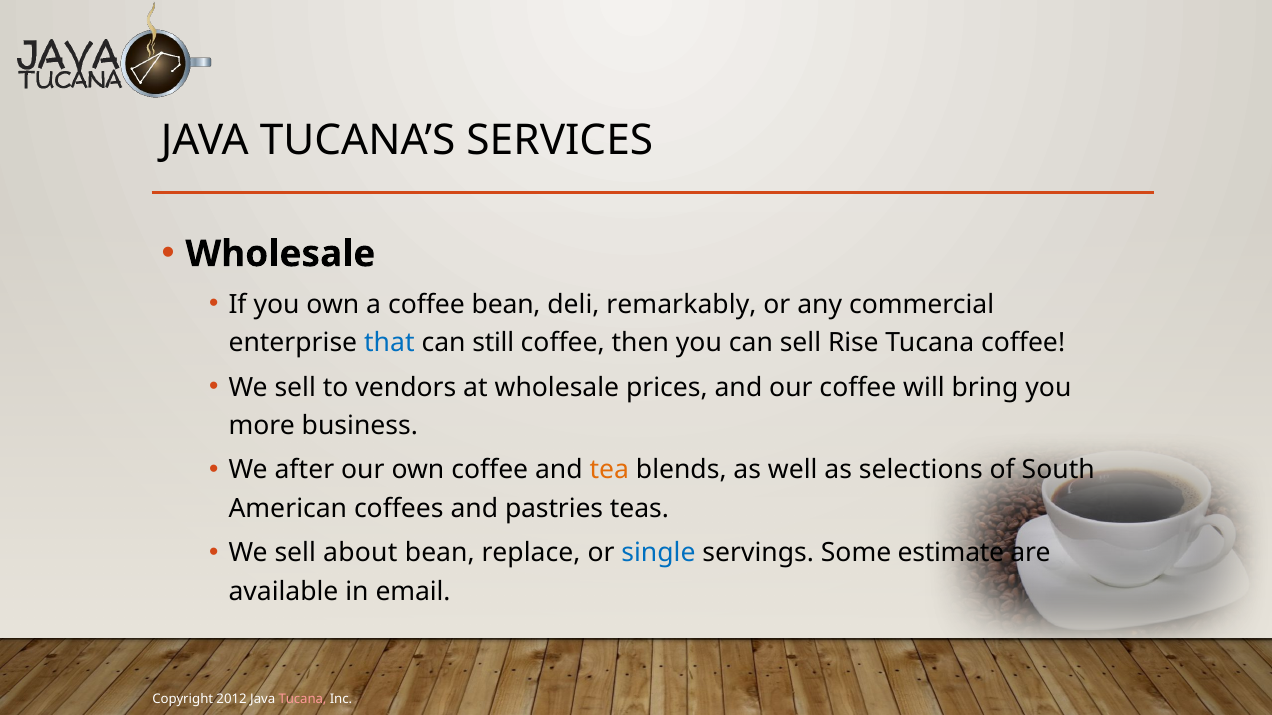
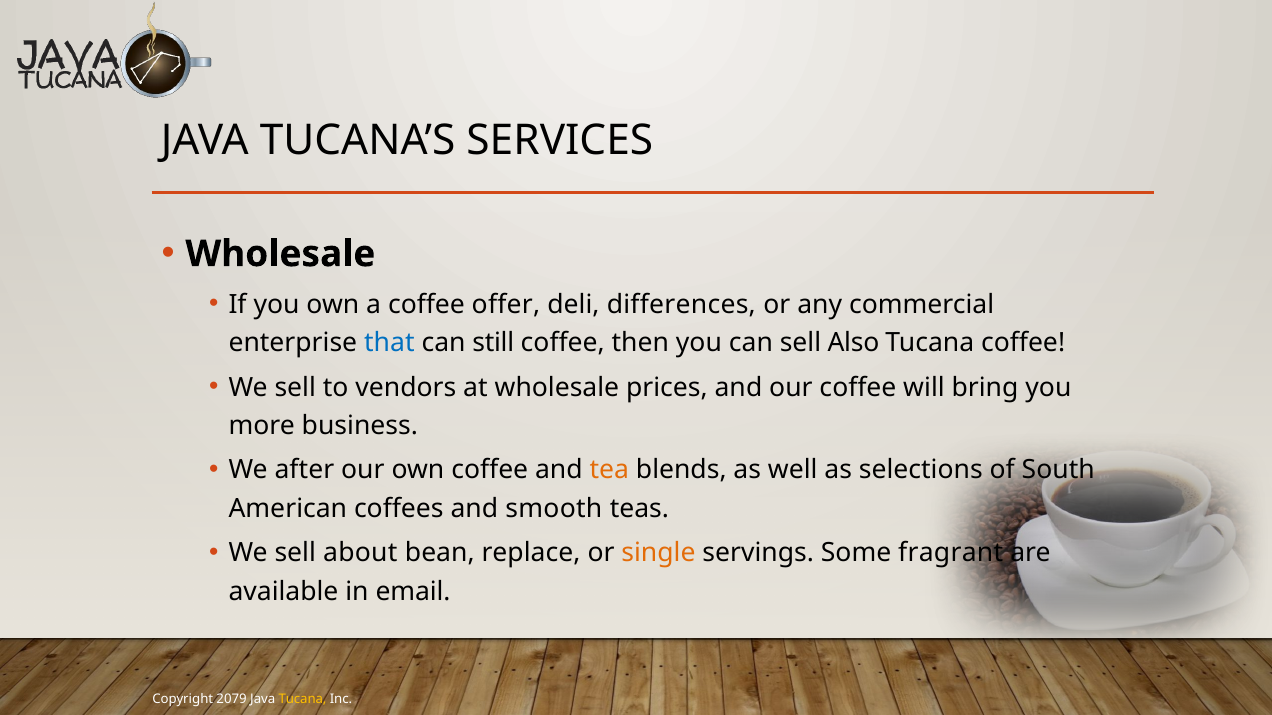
coffee bean: bean -> offer (506, 305)
remarkably: remarkably -> differences (681, 305)
Rise: Rise -> Also (853, 343)
pastries: pastries -> smooth (554, 509)
single colour: blue -> orange (658, 554)
estimate: estimate -> fragrant (951, 554)
2012: 2012 -> 2079 (232, 699)
Tucana colour: pink -> yellow (303, 699)
